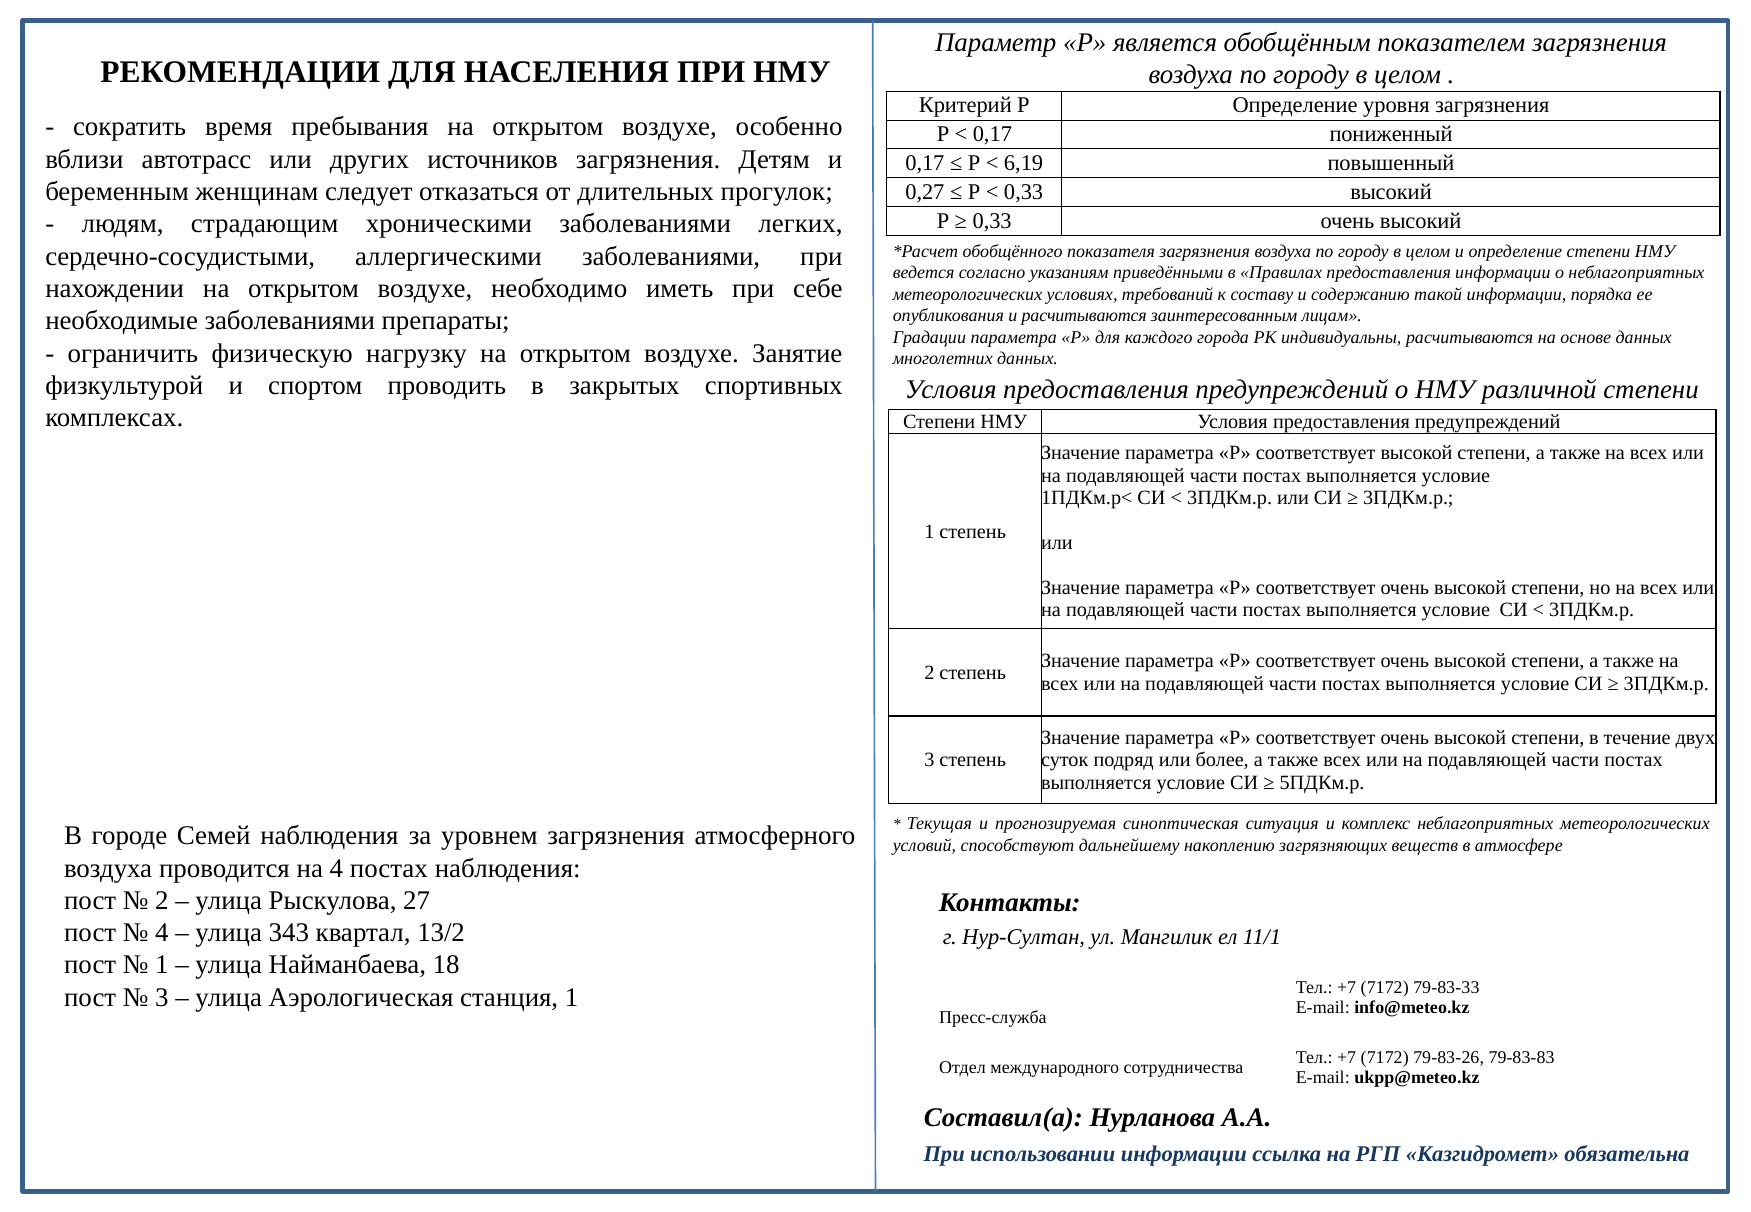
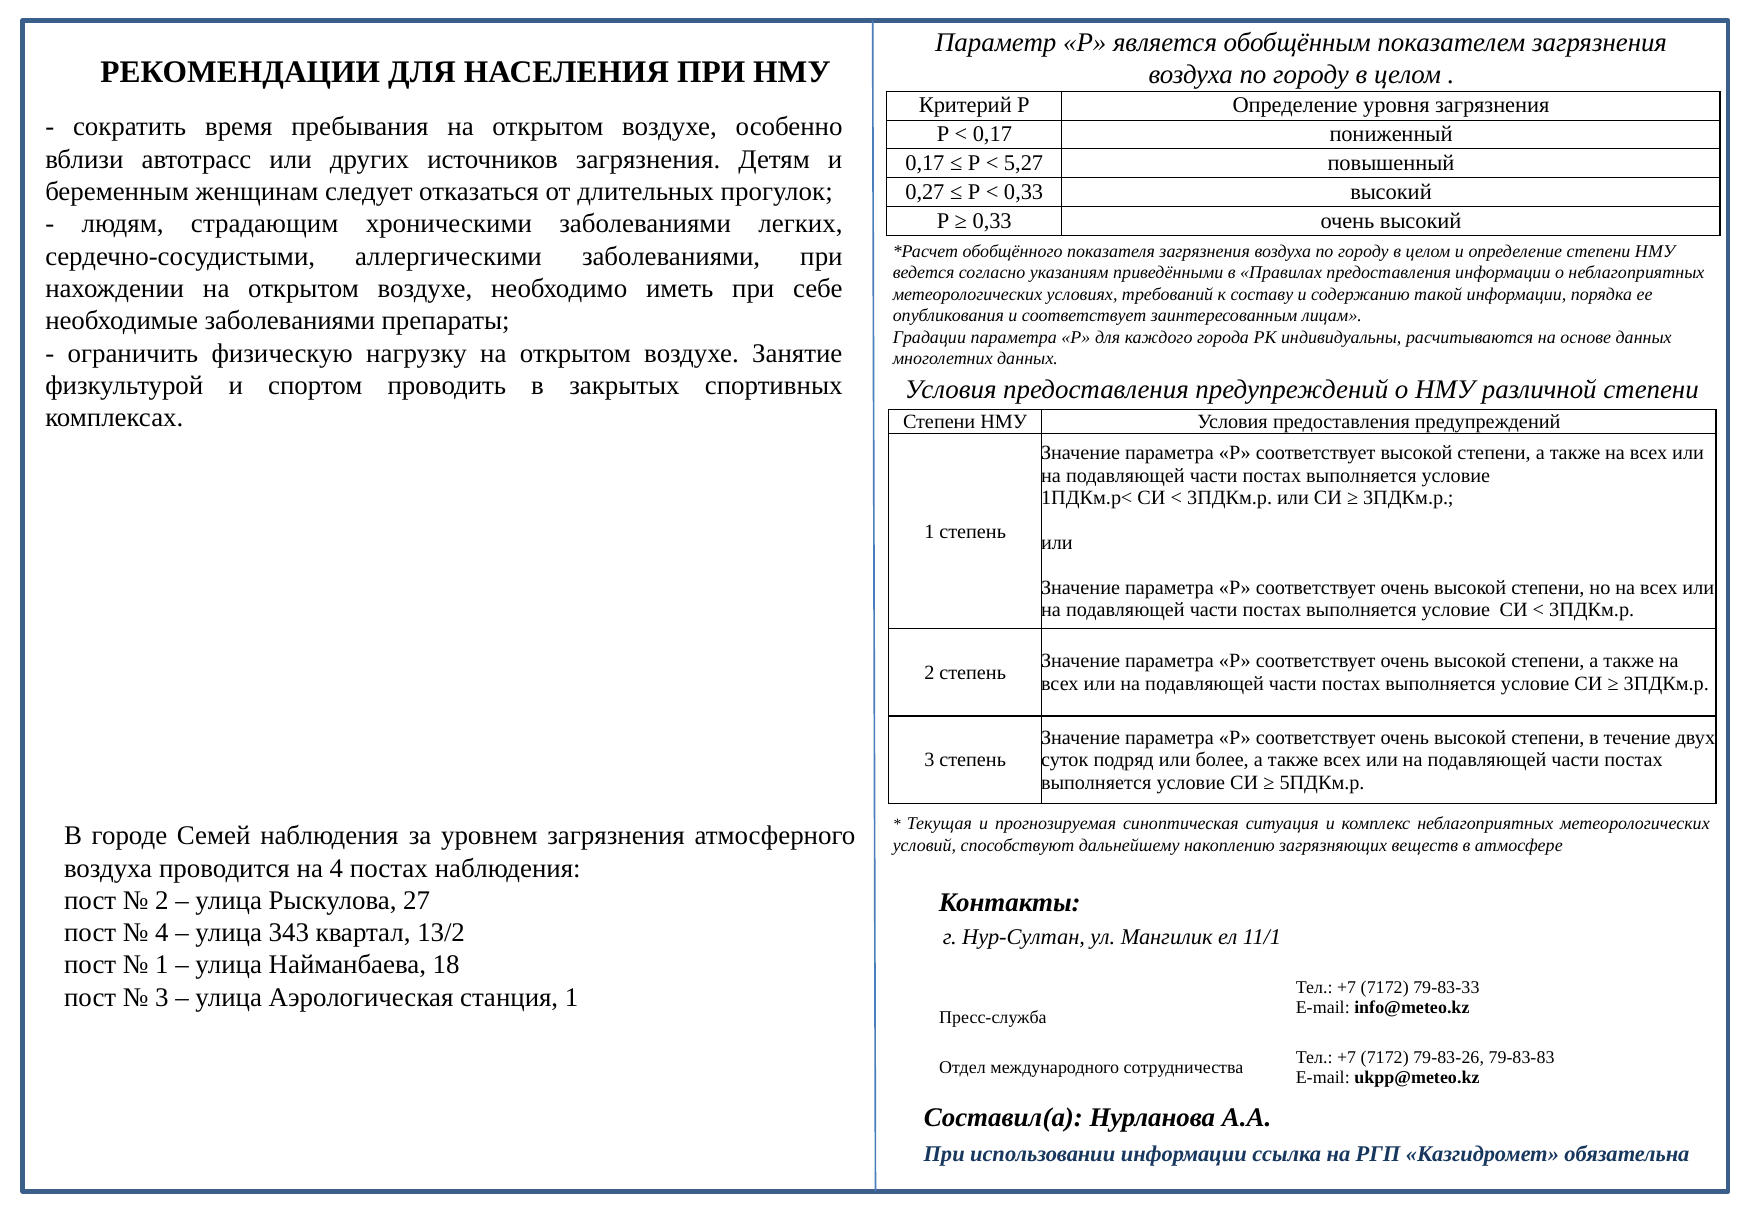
6,19: 6,19 -> 5,27 (1024, 163)
и расчитываются: расчитываются -> соответствует (1084, 316)
